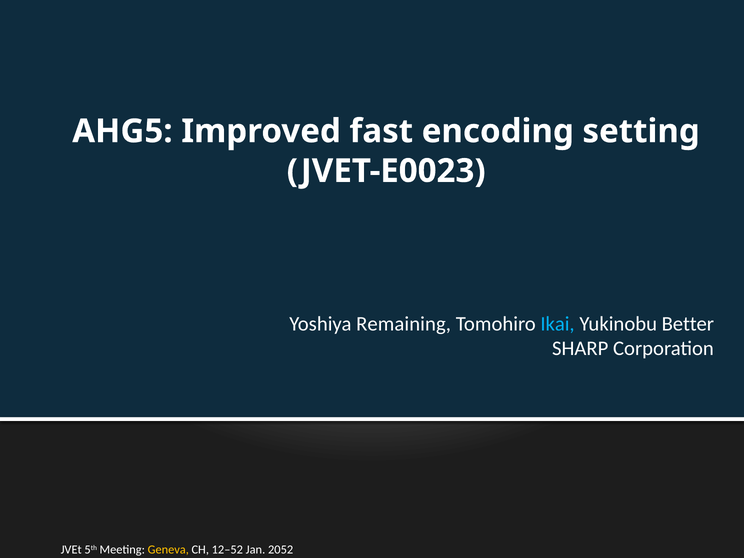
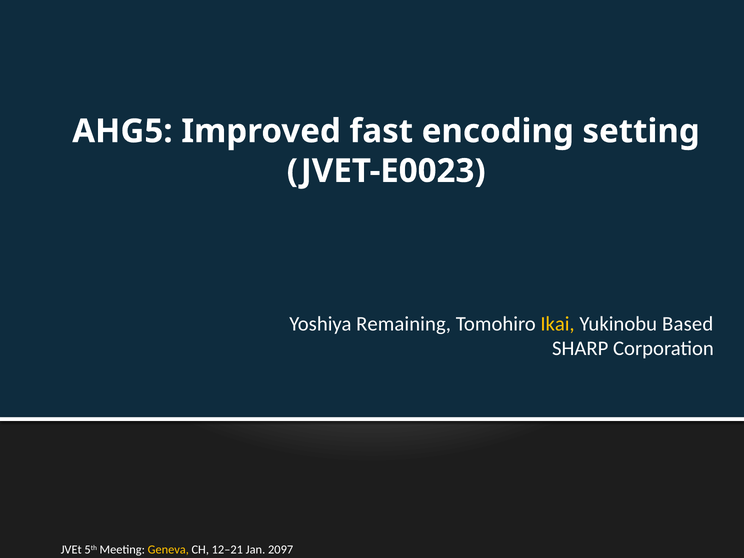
Ikai colour: light blue -> yellow (558, 324)
Better: Better -> Based (688, 324)
12–52: 12–52 -> 12–21 (227, 550)
2052: 2052 -> 2097 (281, 550)
